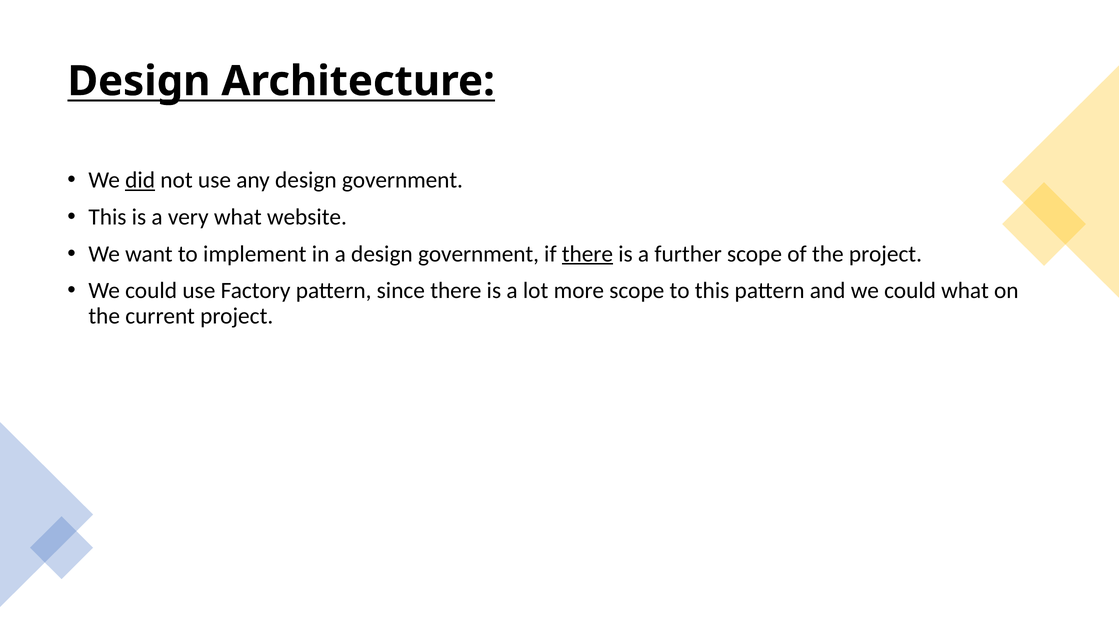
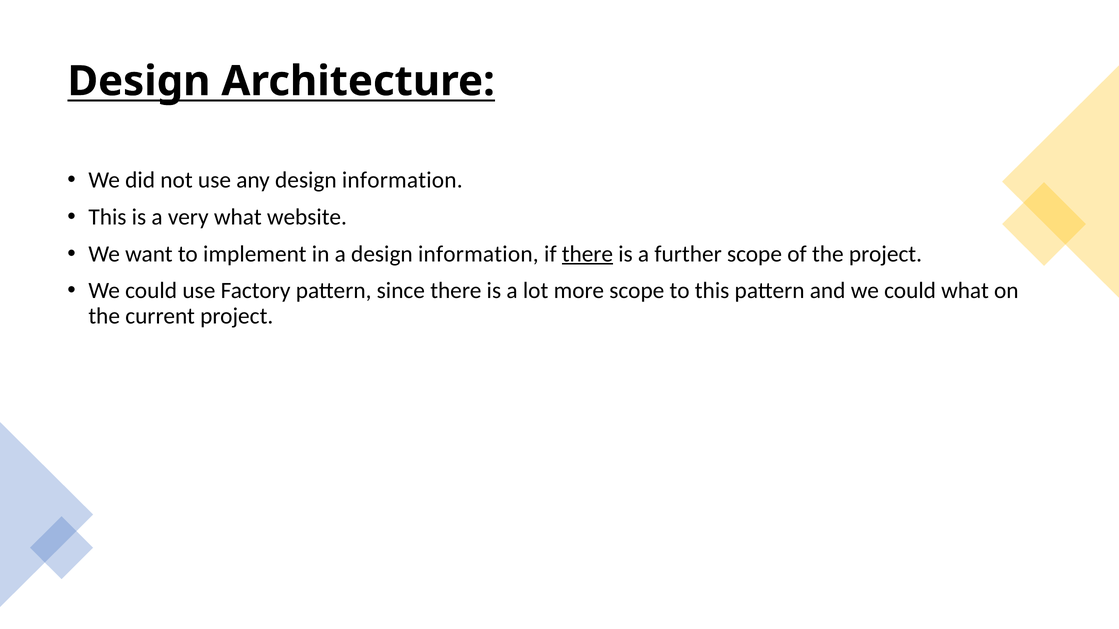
did underline: present -> none (140, 180)
any design government: government -> information (402, 180)
a design government: government -> information (478, 254)
